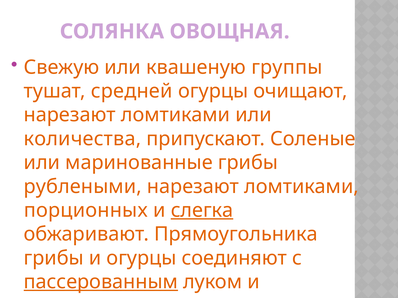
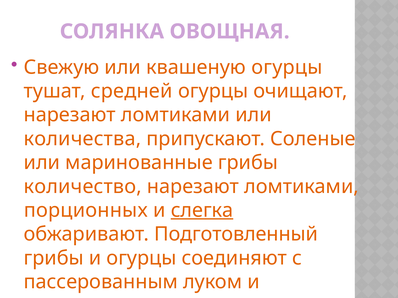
квашеную группы: группы -> огурцы (287, 67)
рублеными: рублеными -> количество (83, 187)
Прямоугольника: Прямоугольника -> Подготовленный (236, 235)
пассерованным underline: present -> none (101, 282)
